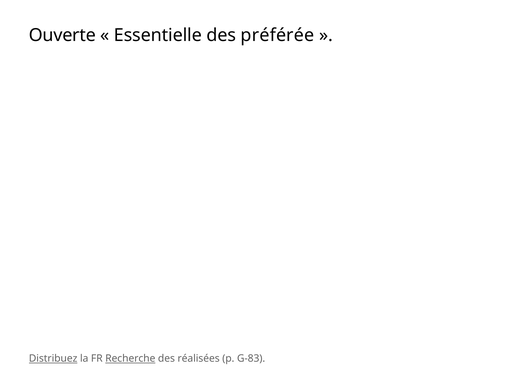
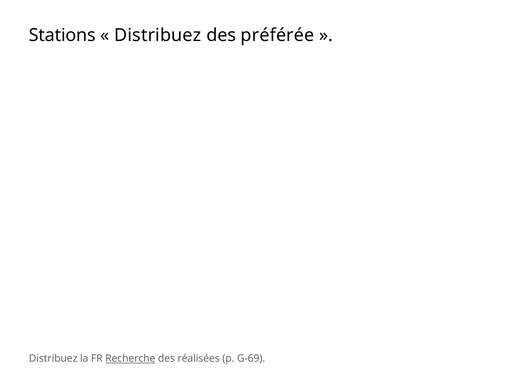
Ouverte: Ouverte -> Stations (62, 35)
Essentielle: Essentielle -> Distribuez (158, 35)
Distribuez underline: present -> none (53, 359)
G-83: G-83 -> G-69 (251, 359)
